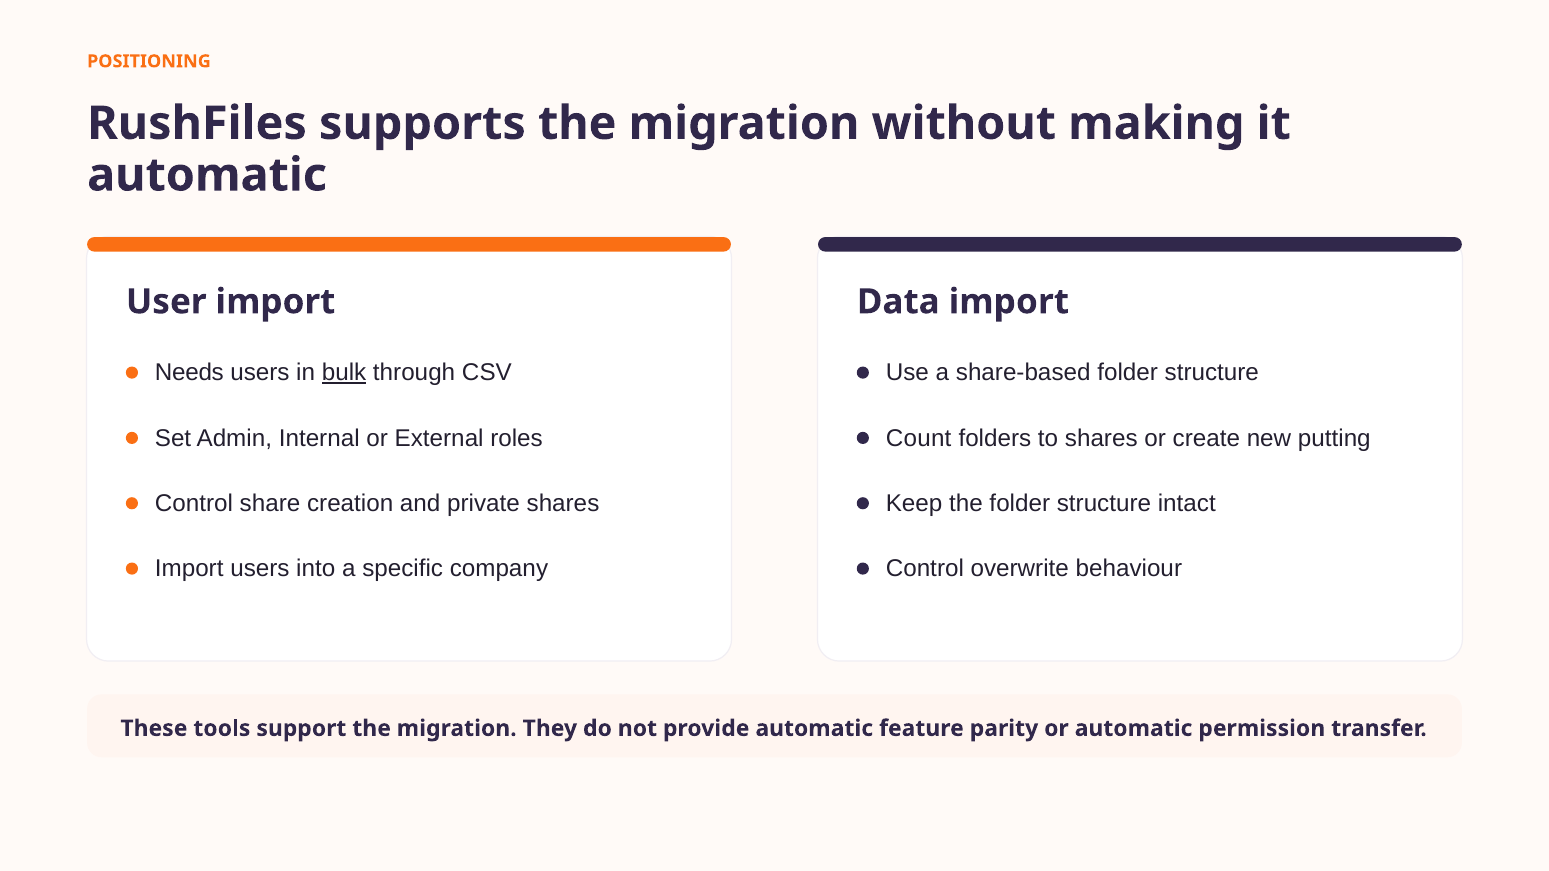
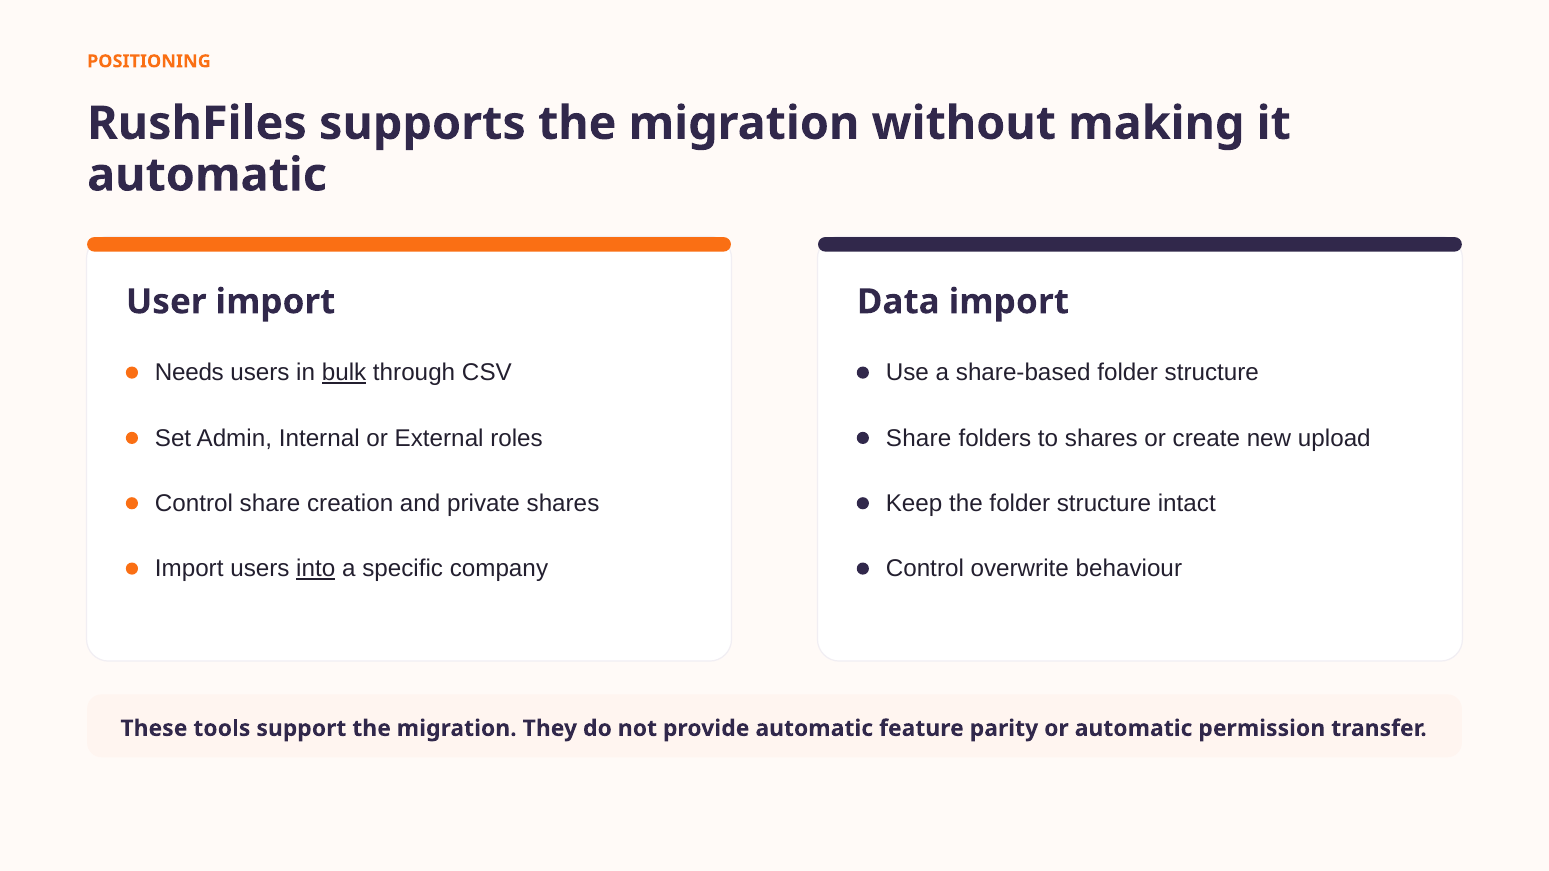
Count: Count -> Share (919, 438)
putting: putting -> upload (1334, 438)
into underline: none -> present (316, 569)
